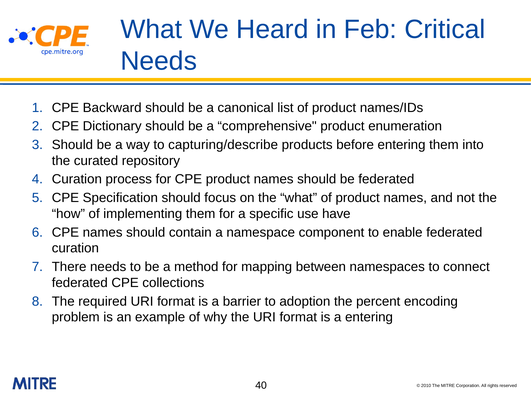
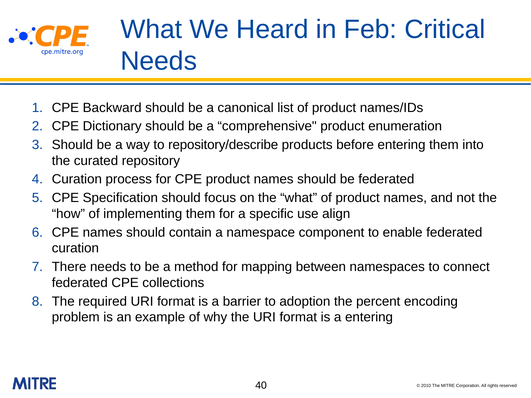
capturing/describe: capturing/describe -> repository/describe (223, 145)
have: have -> align (336, 214)
